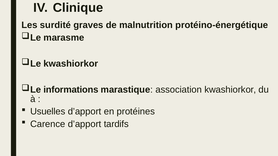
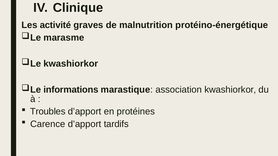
surdité: surdité -> activité (55, 25)
Usuelles: Usuelles -> Troubles (48, 112)
